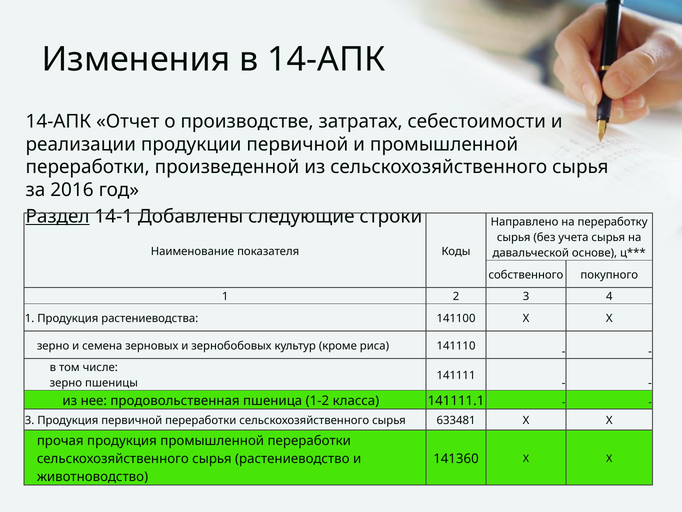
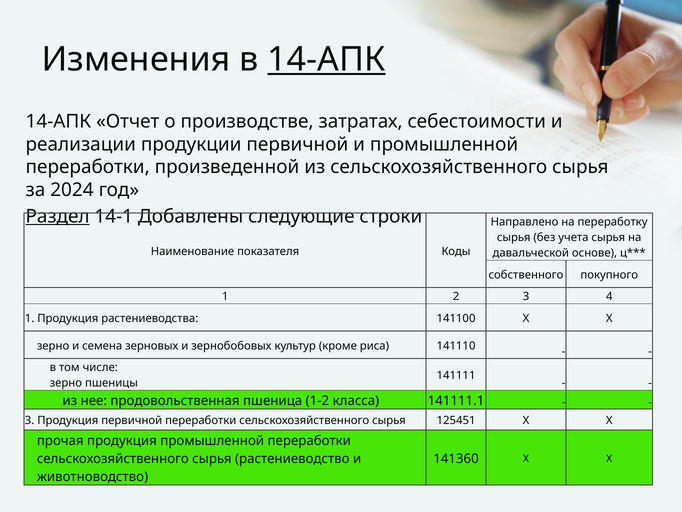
14-АПК underline: none -> present (326, 59)
2016: 2016 -> 2024 (72, 190)
633481: 633481 -> 125451 (456, 420)
